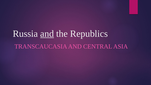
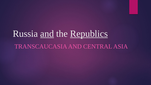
Republics underline: none -> present (89, 34)
